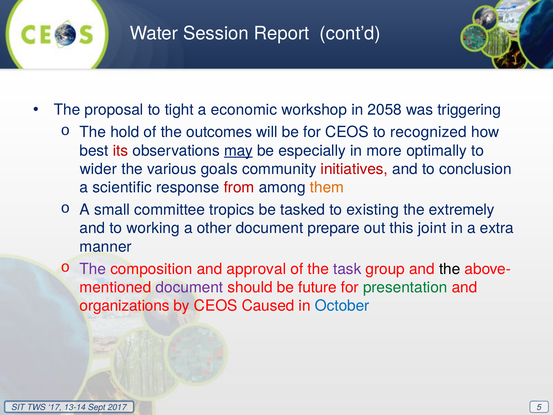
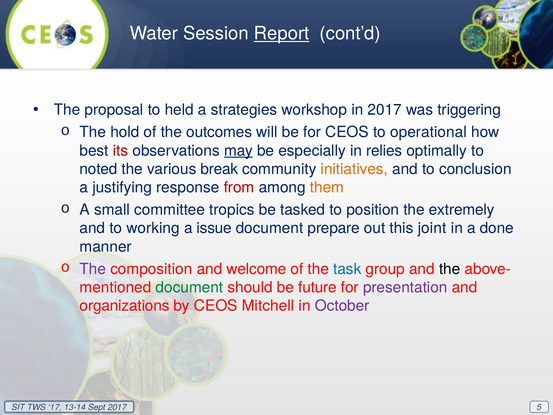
Report underline: none -> present (282, 34)
tight: tight -> held (179, 110)
economic: economic -> strategies (244, 110)
in 2058: 2058 -> 2017 (385, 110)
recognized: recognized -> operational (429, 132)
more: more -> relies (384, 151)
wider: wider -> noted (99, 169)
goals: goals -> break (219, 169)
initiatives colour: red -> orange (354, 169)
scientific: scientific -> justifying (122, 187)
existing: existing -> position (373, 210)
other: other -> issue (214, 228)
extra: extra -> done (497, 228)
approval: approval -> welcome (256, 269)
task colour: purple -> blue (347, 269)
document colour: purple -> green (189, 287)
presentation colour: green -> purple (405, 287)
Caused: Caused -> Mitchell (268, 306)
October colour: blue -> purple (342, 306)
